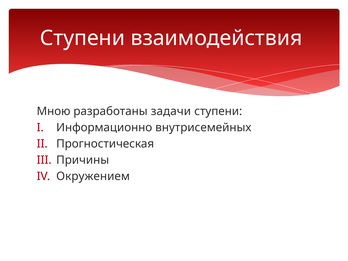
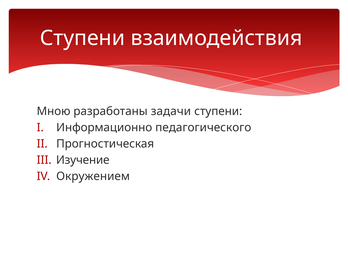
внутрисемейных: внутрисемейных -> педагогического (203, 128)
Причины: Причины -> Изучение (83, 160)
